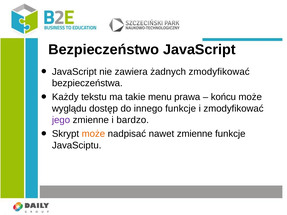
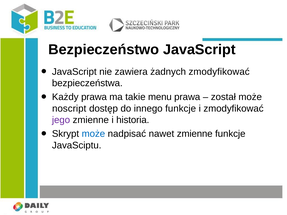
Każdy tekstu: tekstu -> prawa (94, 97)
końcu: końcu -> został (223, 97)
wyglądu: wyglądu -> noscript (69, 109)
bardzo: bardzo -> historia (133, 120)
może colour: orange -> blue (93, 134)
